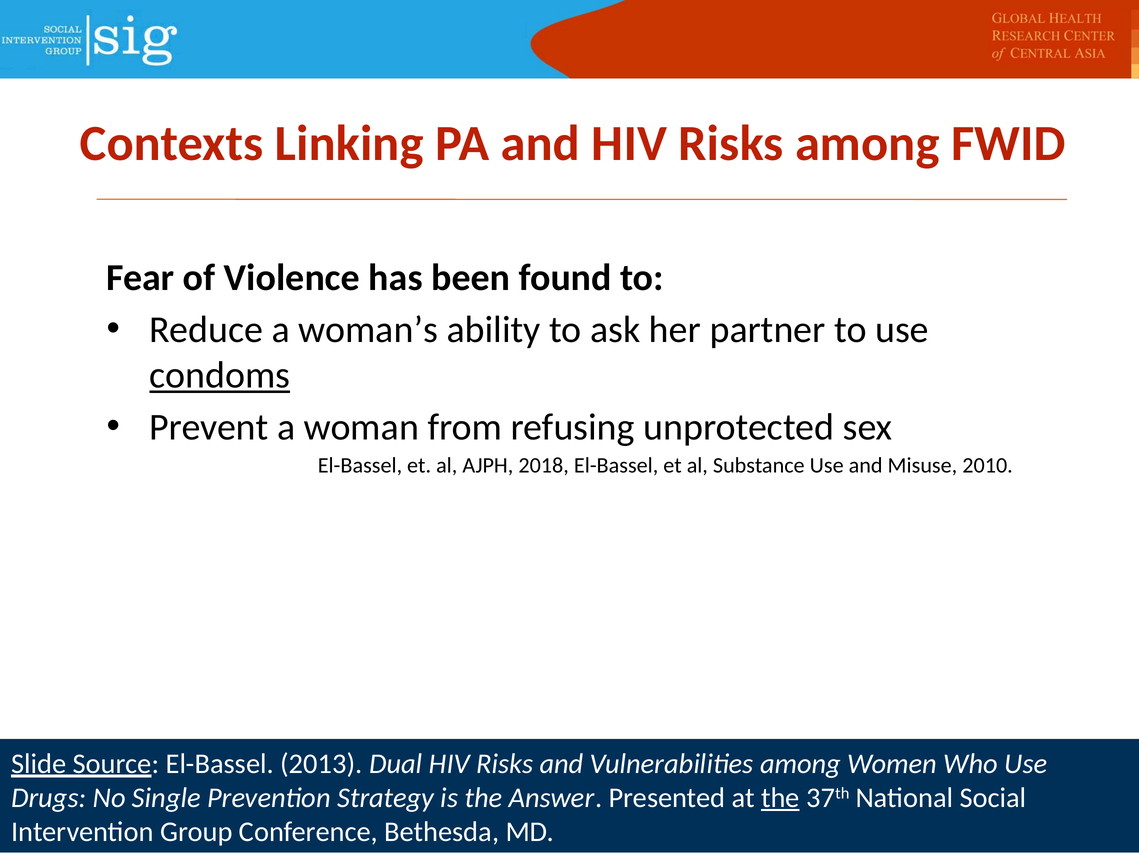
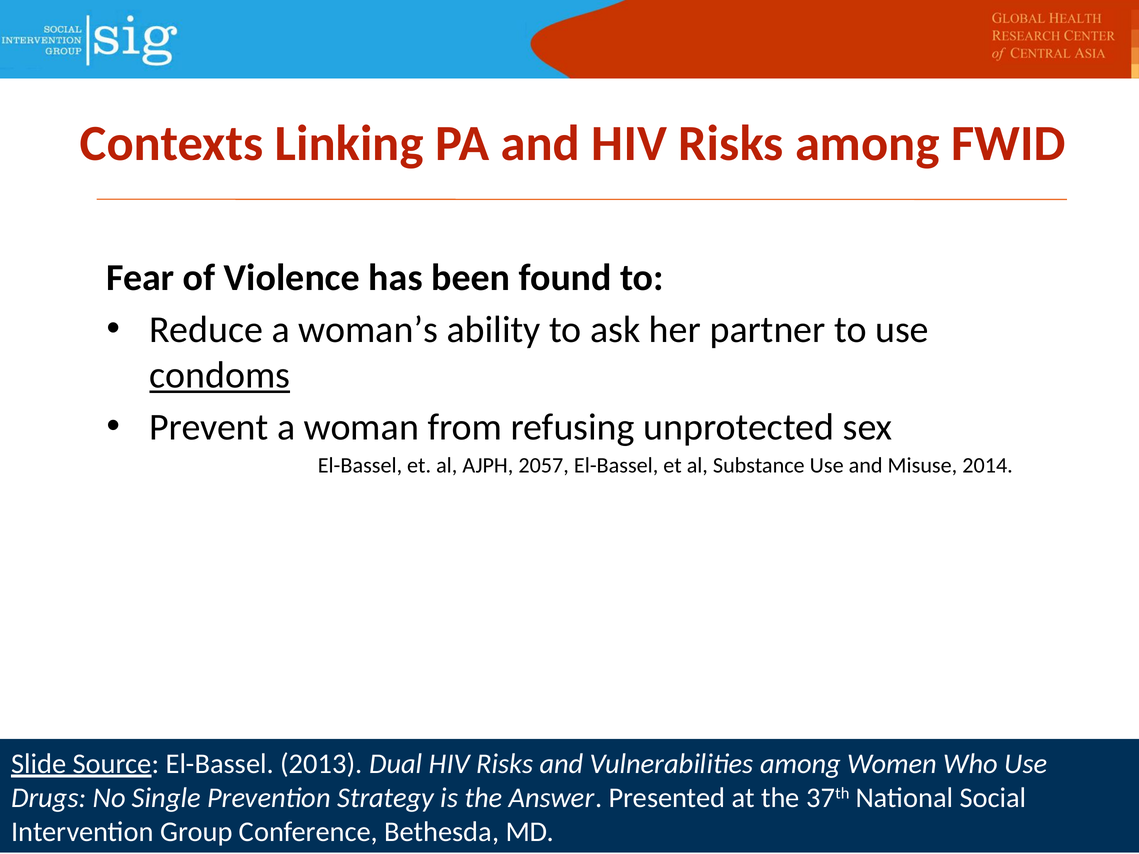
2018: 2018 -> 2057 (544, 465)
2010: 2010 -> 2014 (988, 465)
the underline: present -> none (780, 798)
